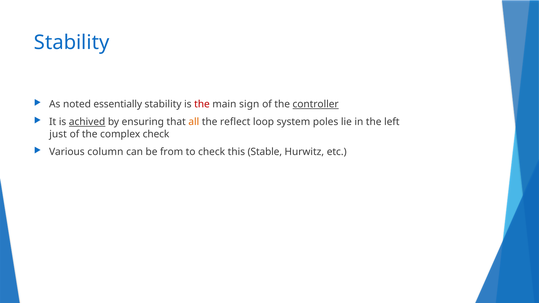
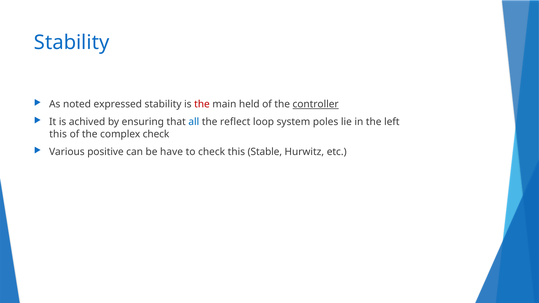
essentially: essentially -> expressed (118, 104)
sign: sign -> held (249, 104)
achived underline: present -> none (87, 122)
all colour: orange -> blue (194, 122)
just: just -> this (58, 134)
column: column -> positive (105, 152)
from: from -> have (172, 152)
